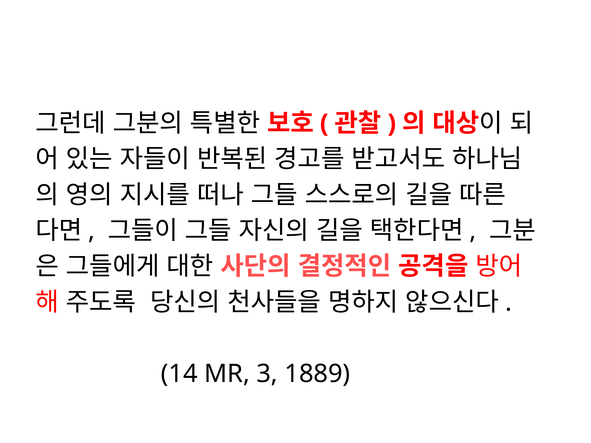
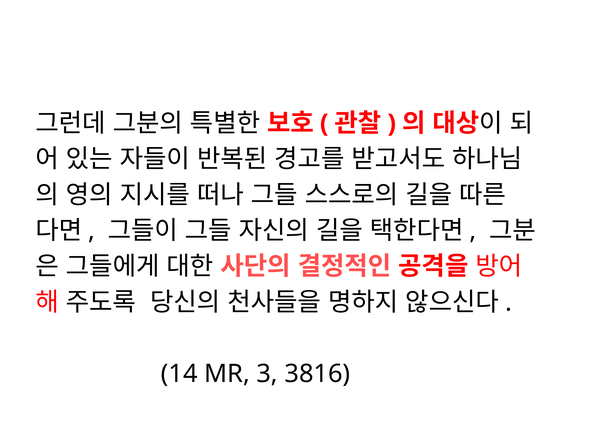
1889: 1889 -> 3816 (317, 374)
